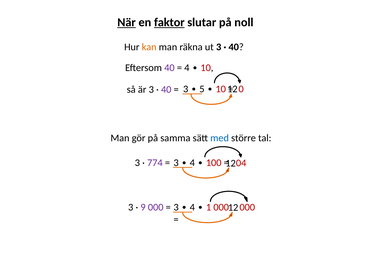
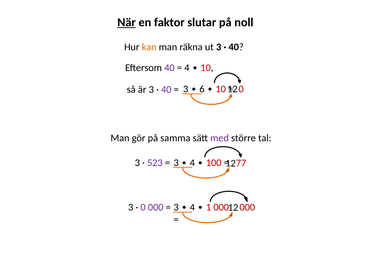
faktor underline: present -> none (169, 22)
5: 5 -> 6 (202, 89)
med colour: blue -> purple (220, 138)
04: 04 -> 77 (241, 163)
774: 774 -> 523 (155, 163)
9: 9 -> 0 (143, 207)
